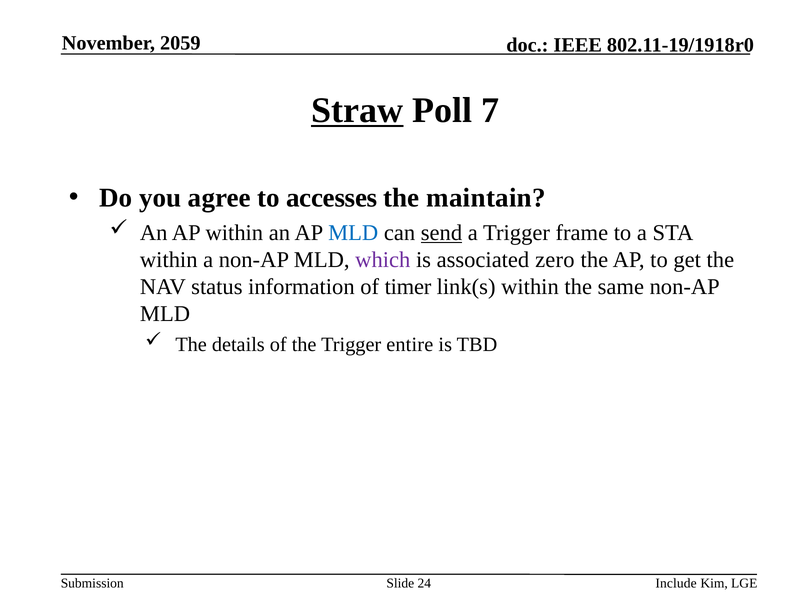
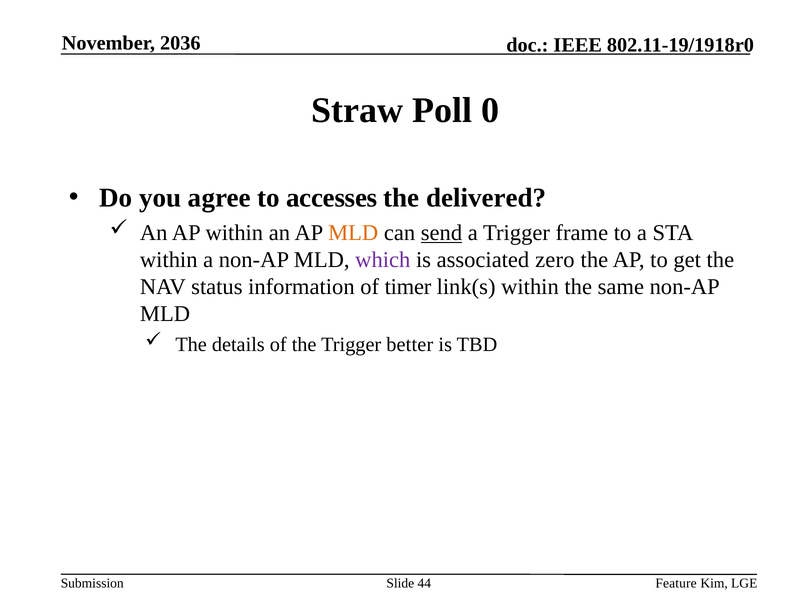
2059: 2059 -> 2036 (180, 43)
Straw underline: present -> none (357, 111)
7: 7 -> 0 (490, 111)
maintain: maintain -> delivered (486, 198)
MLD colour: blue -> orange (353, 233)
entire: entire -> better (410, 345)
24: 24 -> 44 (424, 583)
Include: Include -> Feature (676, 583)
